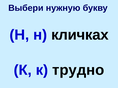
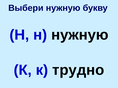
н кличках: кличках -> нужную (80, 35)
